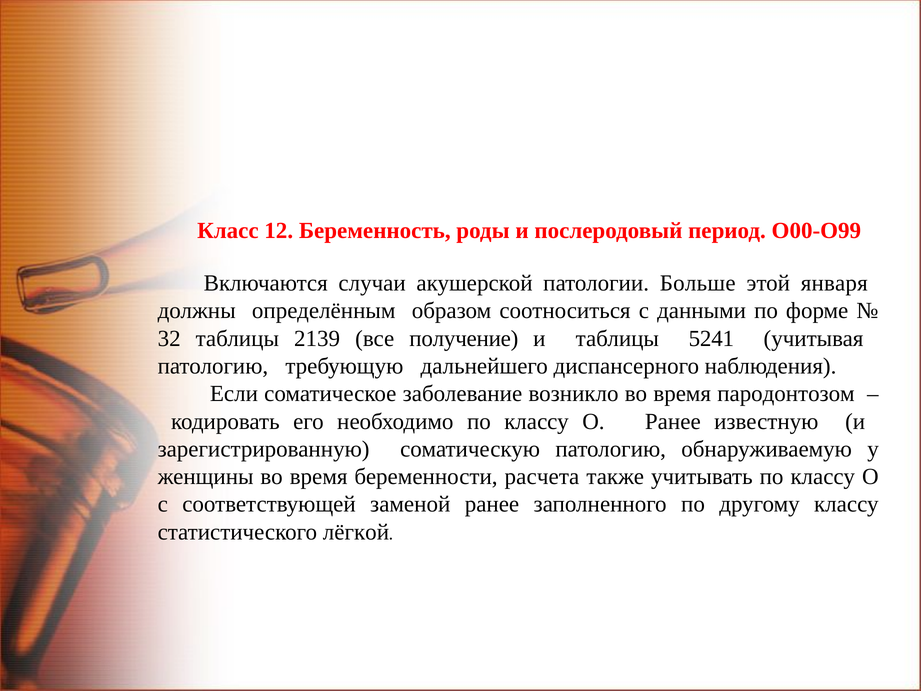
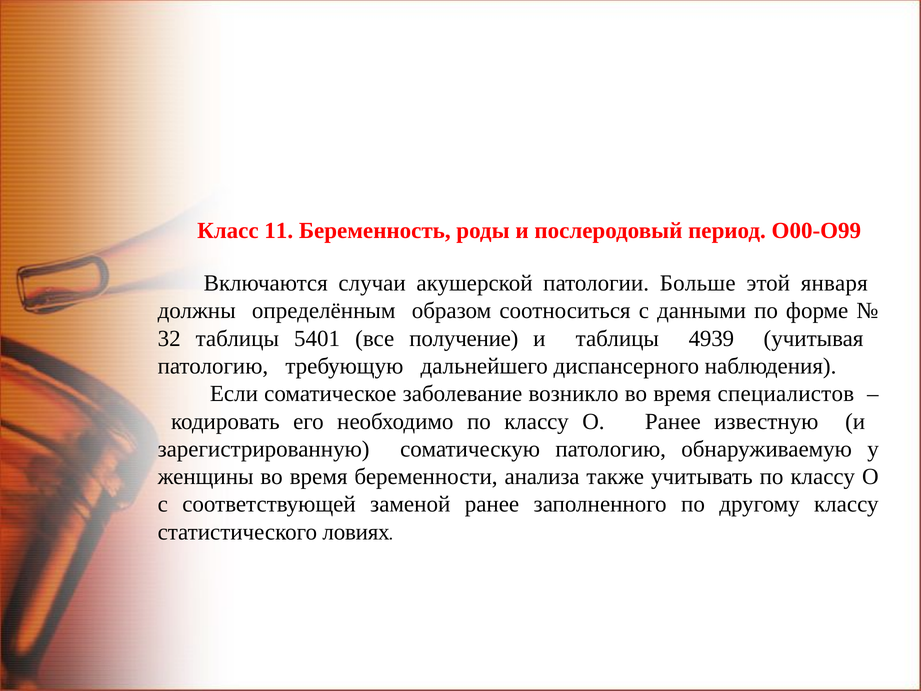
12: 12 -> 11 (279, 231)
2139: 2139 -> 5401 (317, 338)
5241: 5241 -> 4939 (711, 338)
пародонтозом: пародонтозом -> специалистов (786, 394)
расчета: расчета -> анализа (542, 477)
лёгкой: лёгкой -> ловиях (356, 532)
